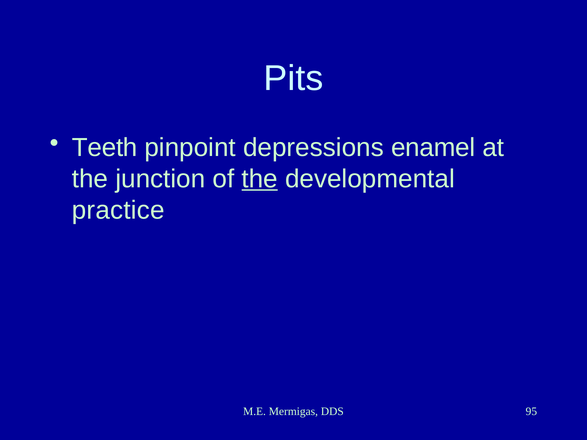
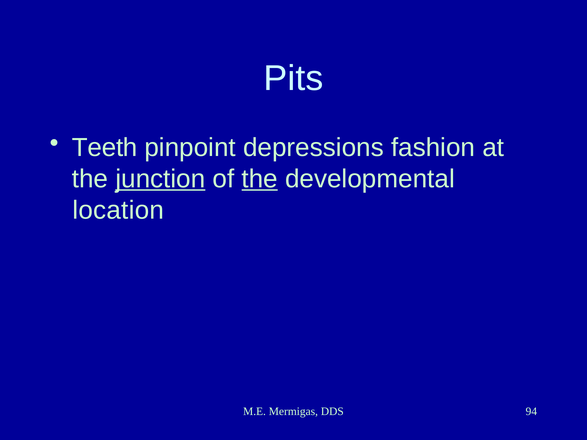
enamel: enamel -> fashion (433, 148)
junction underline: none -> present (160, 179)
practice: practice -> location (118, 210)
95: 95 -> 94 (531, 412)
